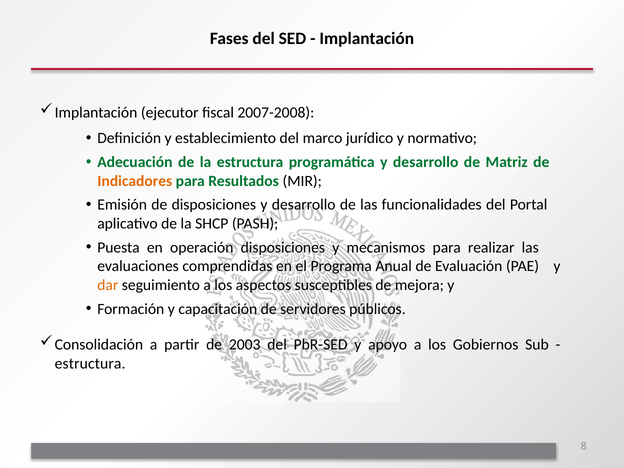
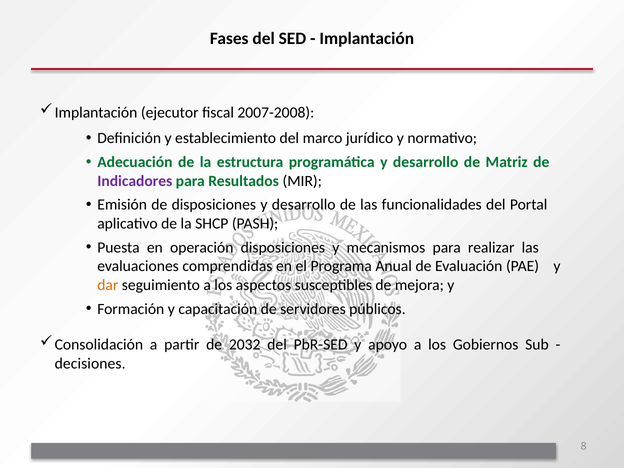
Indicadores colour: orange -> purple (135, 181)
2003: 2003 -> 2032 (245, 345)
estructura: estructura -> decisiones (90, 363)
